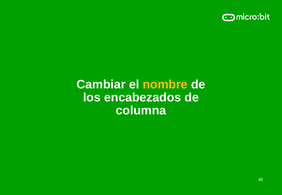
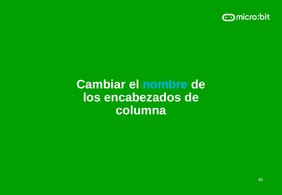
nombre colour: yellow -> light blue (165, 85)
